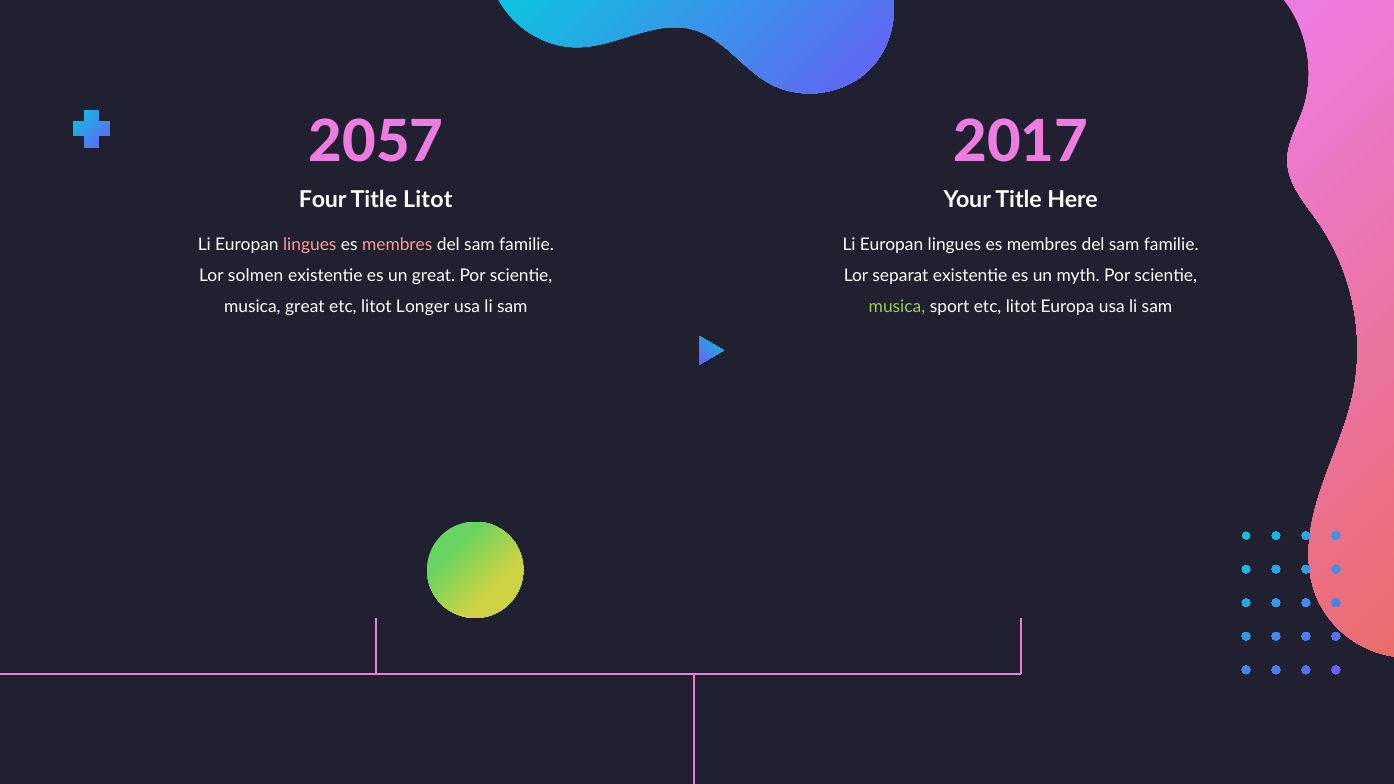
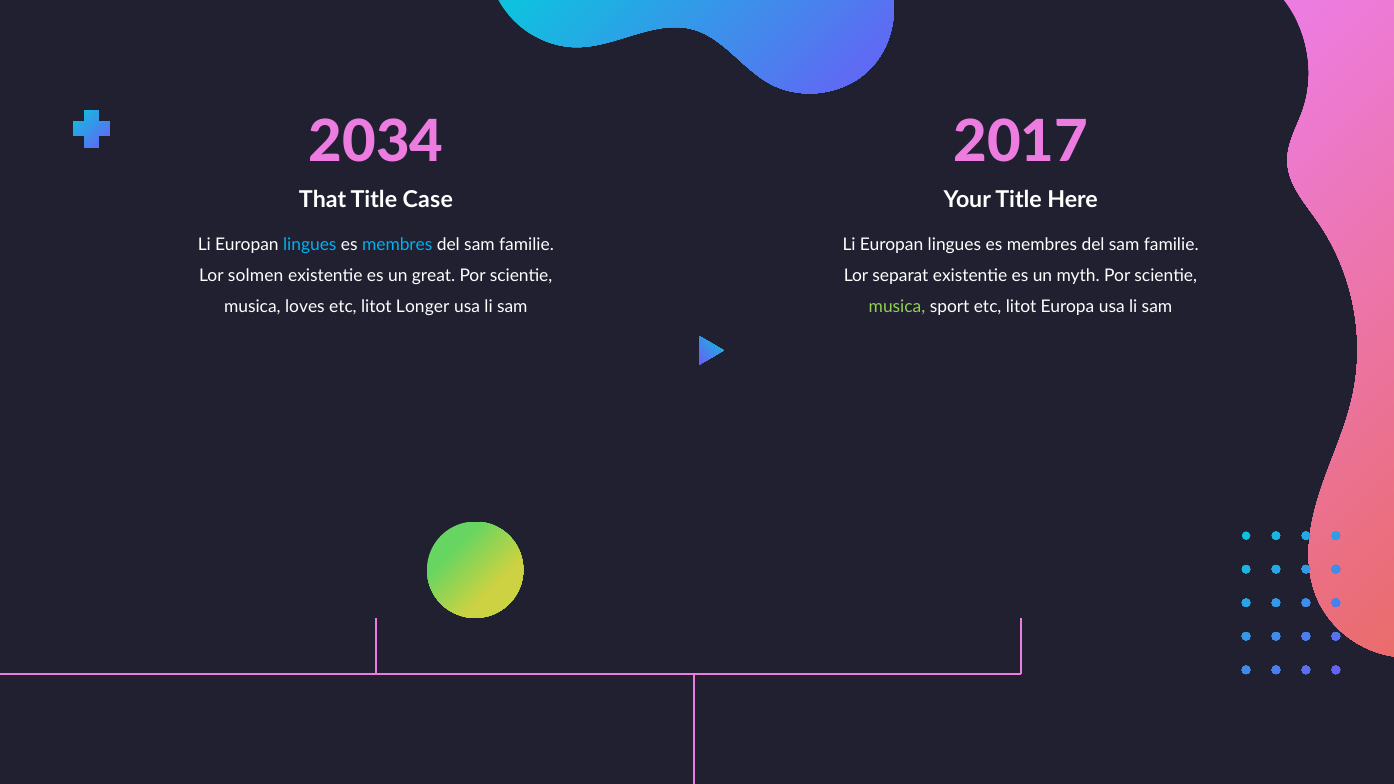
2057: 2057 -> 2034 (376, 142)
Four: Four -> That (323, 200)
Title Litot: Litot -> Case (428, 200)
lingues colour: pink -> light blue (310, 244)
membres colour: pink -> light blue (397, 244)
musica great: great -> loves (305, 307)
